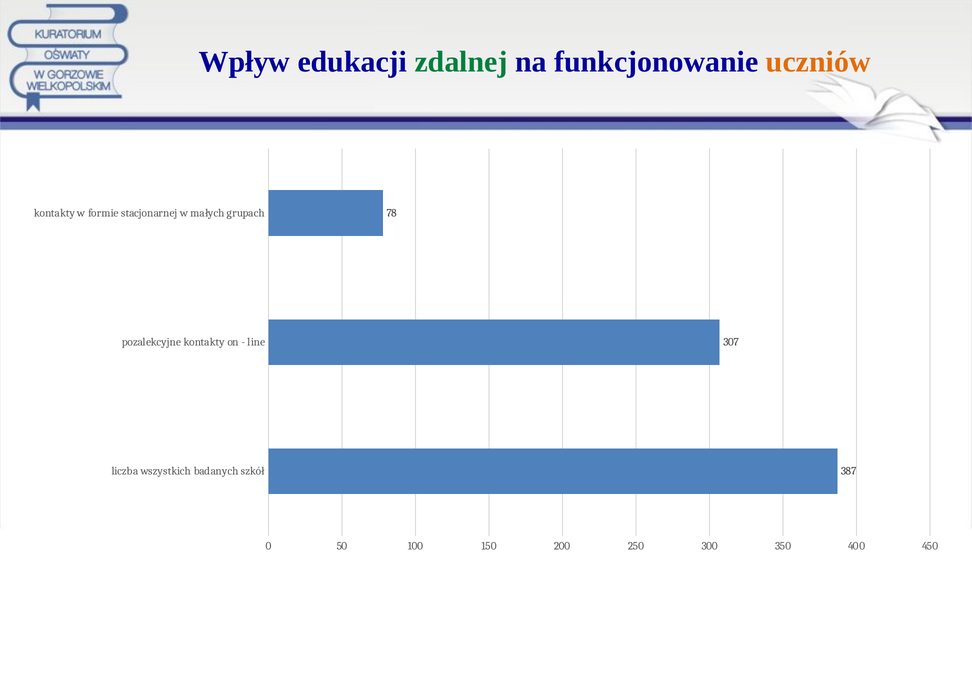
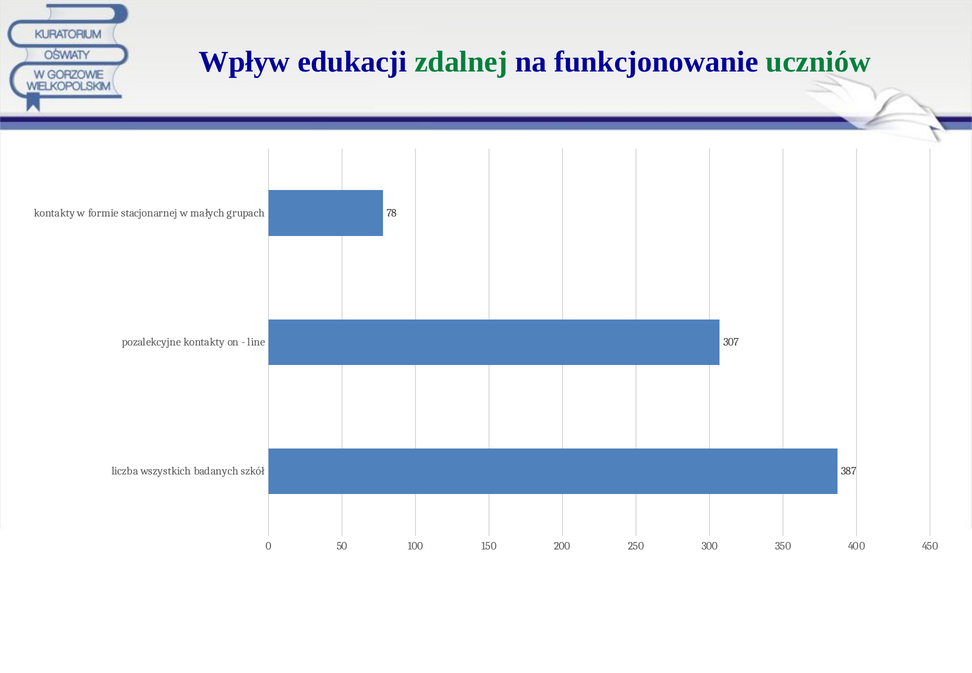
uczniów colour: orange -> green (818, 62)
